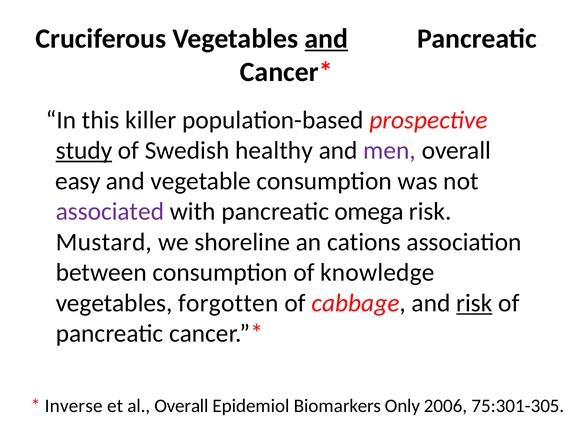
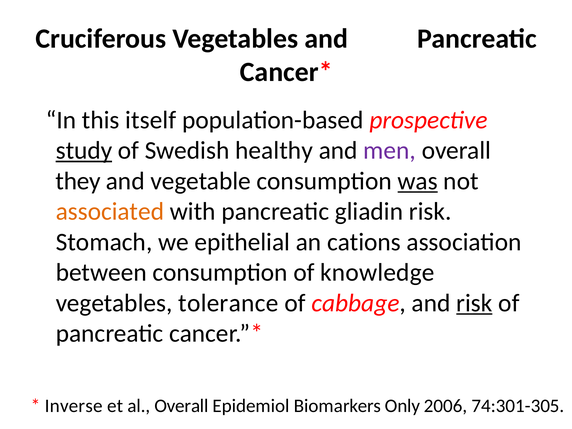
and underline: present -> none (326, 39)
killer: killer -> itself (151, 120)
easy: easy -> they (78, 181)
was underline: none -> present (418, 181)
associated colour: purple -> orange (110, 212)
omega: omega -> gliadin (369, 212)
Mustard: Mustard -> Stomach (104, 242)
shoreline: shoreline -> epithelial (242, 242)
forgotten: forgotten -> tolerance (228, 303)
75:301-305: 75:301-305 -> 74:301-305 (518, 406)
